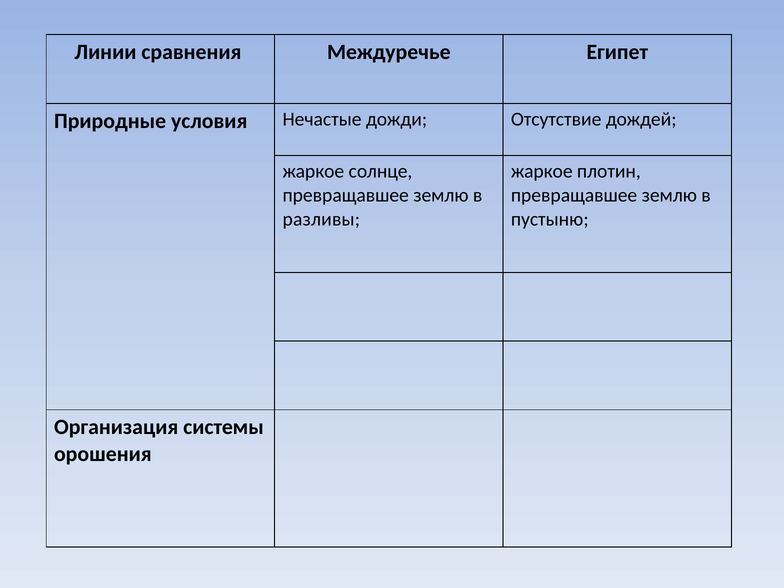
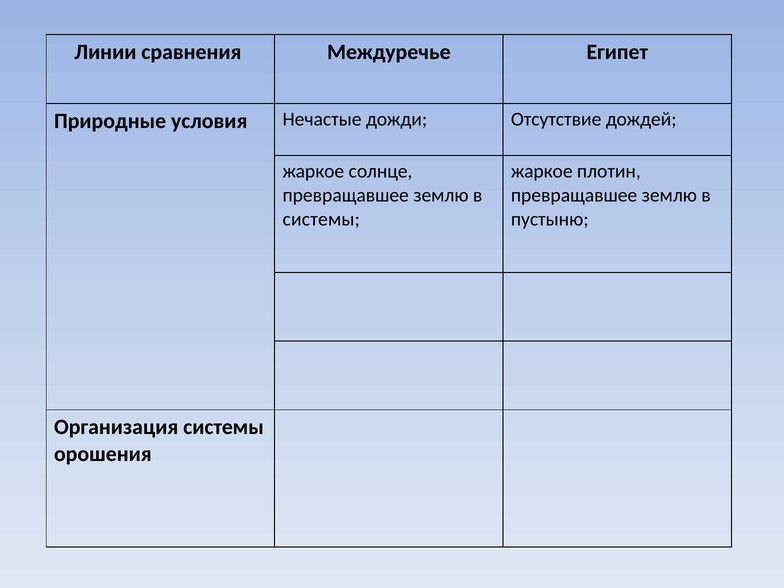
разливы: разливы -> системы (321, 219)
